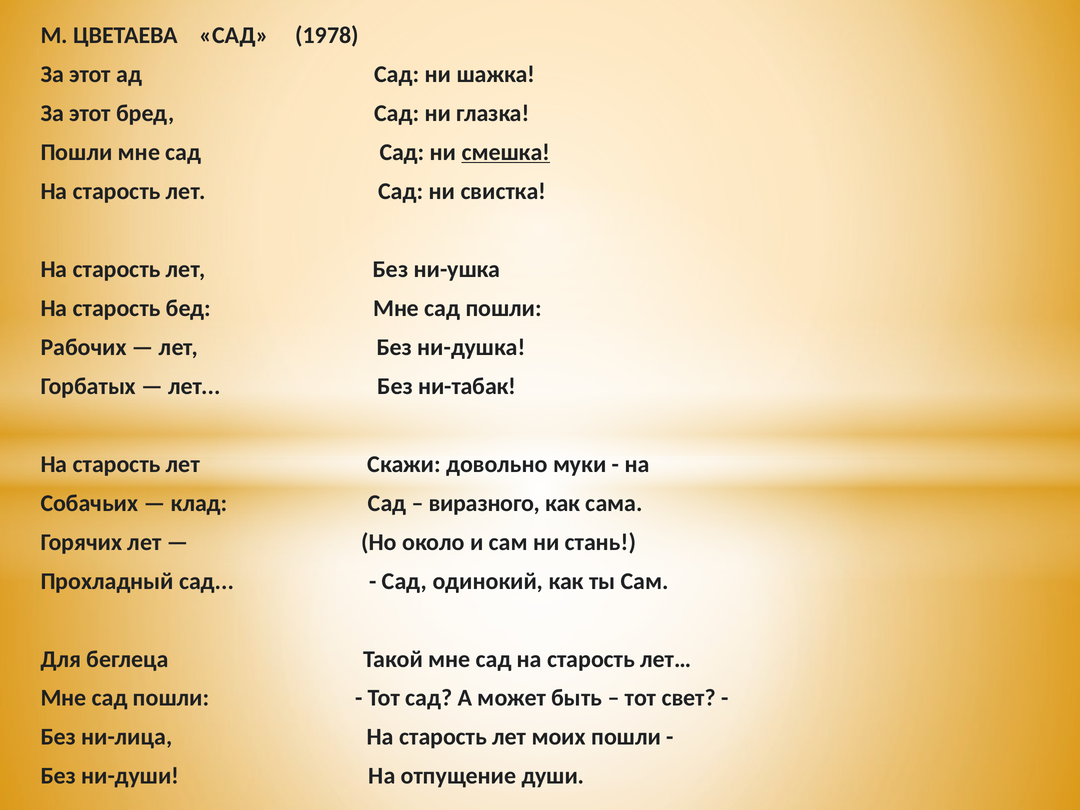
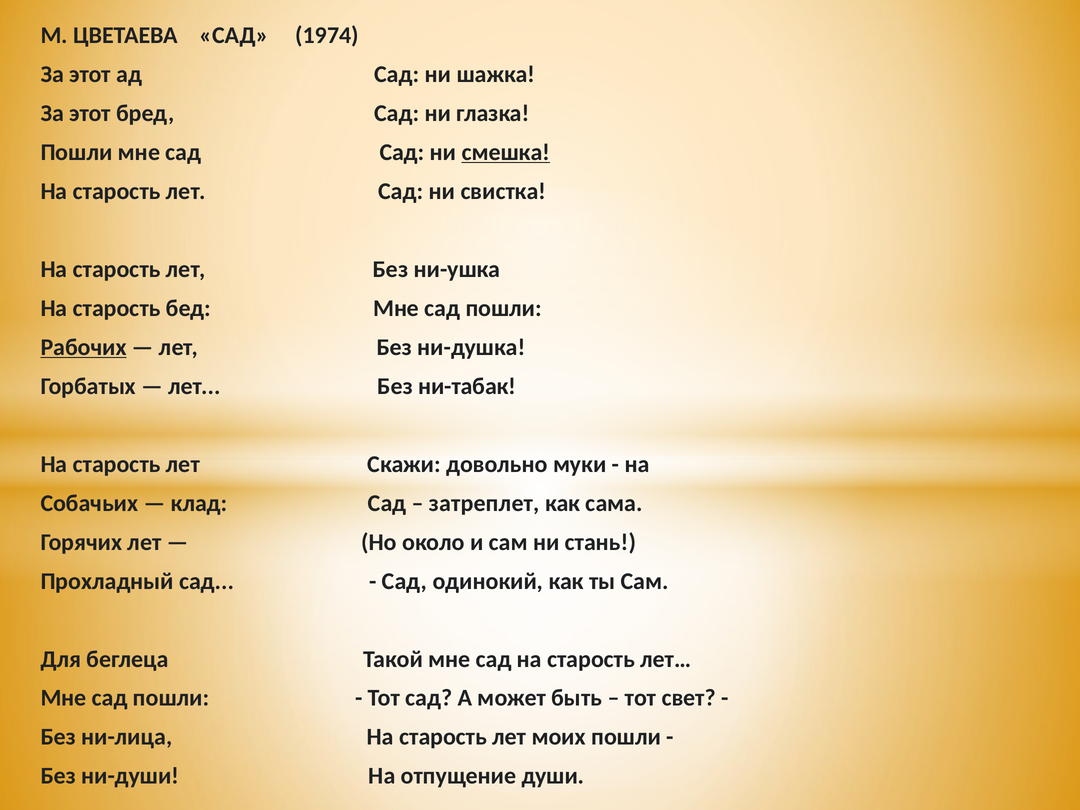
1978: 1978 -> 1974 (327, 35)
Рабочих underline: none -> present (84, 347)
виразного: виразного -> затреплет (484, 503)
